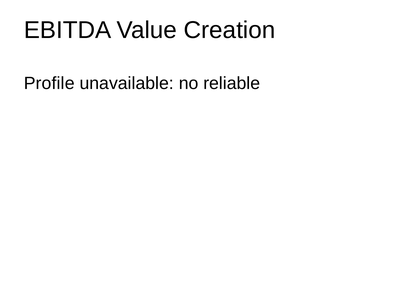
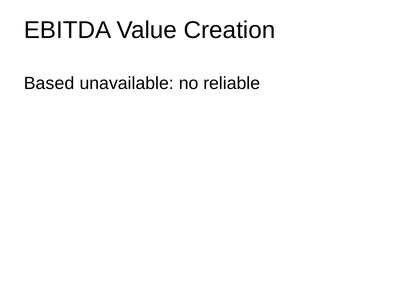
Profile: Profile -> Based (49, 83)
